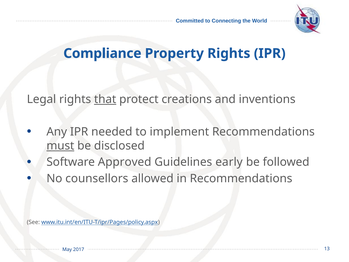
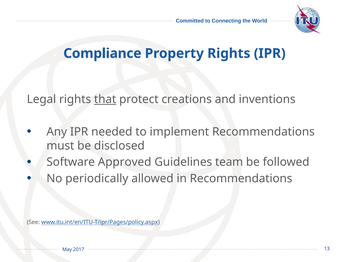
must underline: present -> none (60, 146)
early: early -> team (229, 162)
counsellors: counsellors -> periodically (97, 178)
